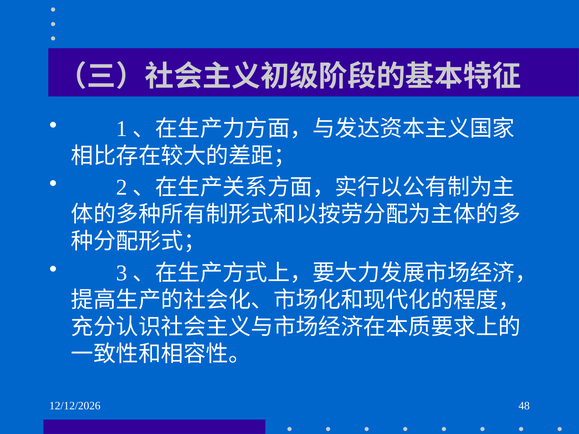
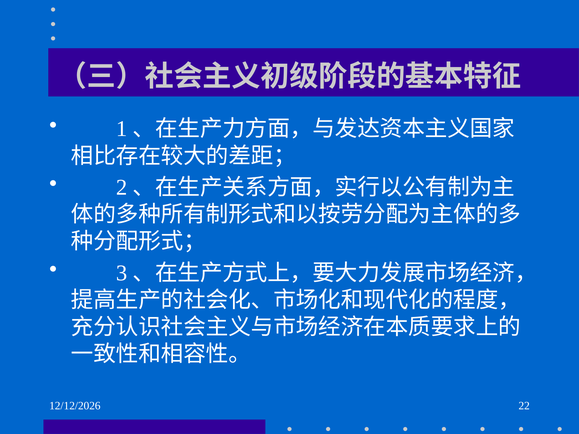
48: 48 -> 22 (524, 406)
